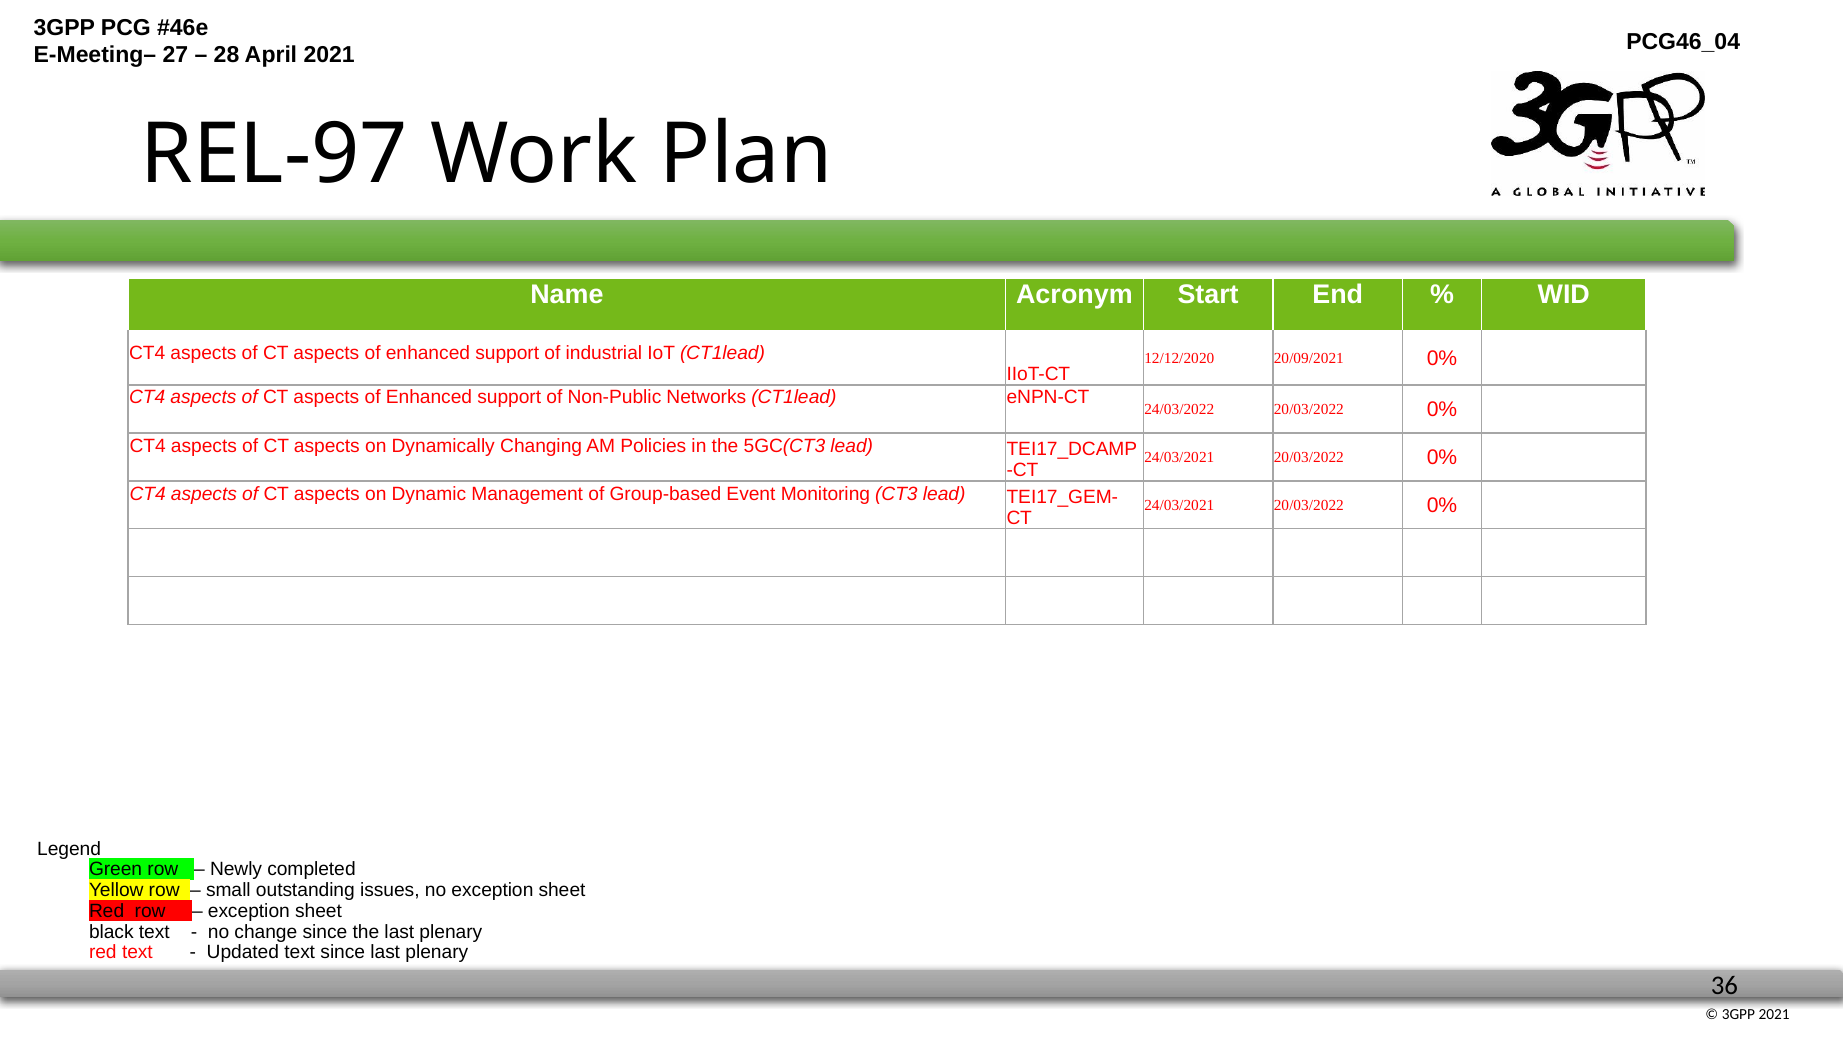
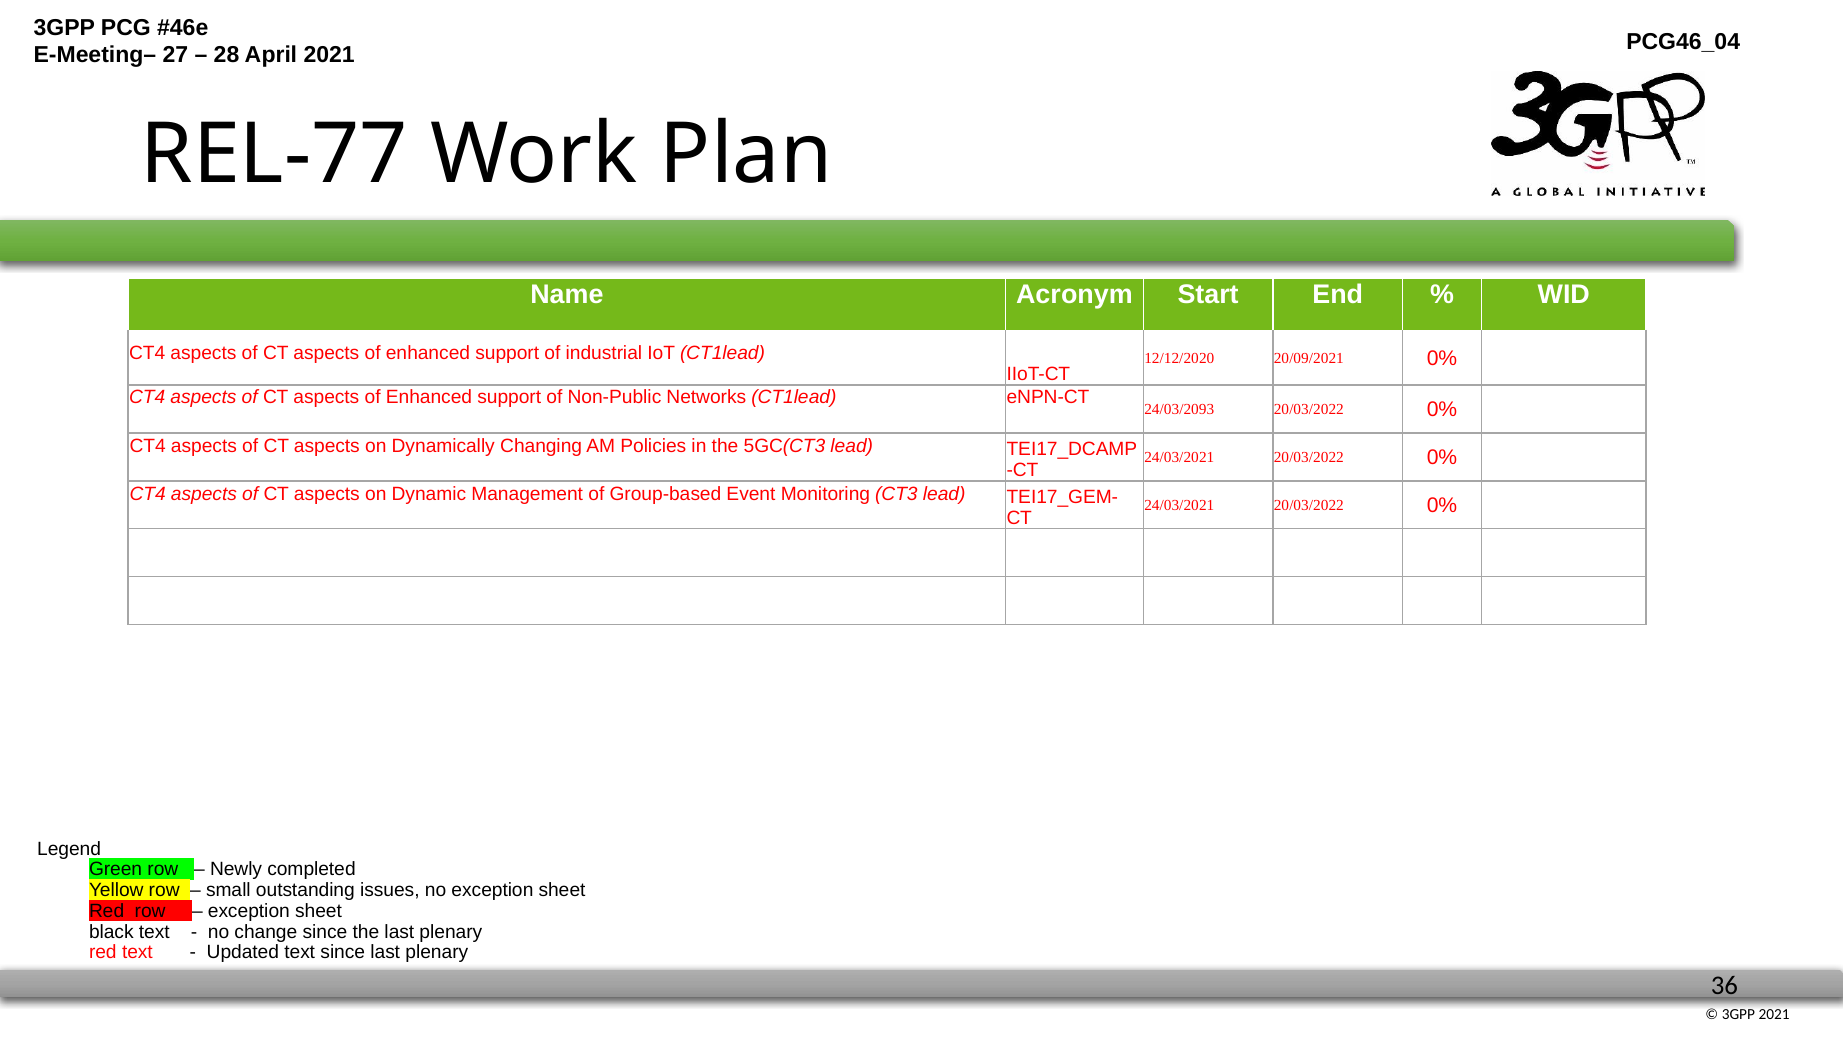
REL-97: REL-97 -> REL-77 (274, 155)
24/03/2022: 24/03/2022 -> 24/03/2093 (1179, 409)
